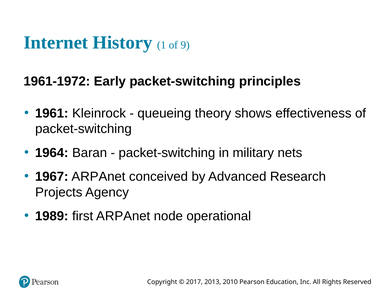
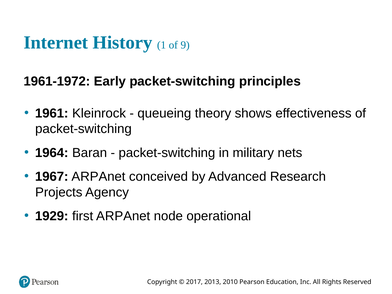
1989: 1989 -> 1929 (52, 216)
